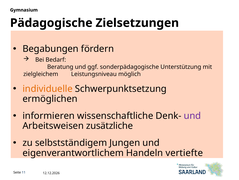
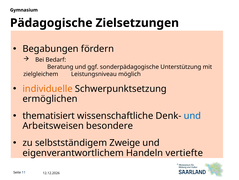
informieren: informieren -> thematisiert (49, 115)
und colour: purple -> blue (192, 115)
zusätzliche: zusätzliche -> besondere (110, 125)
Jungen: Jungen -> Zweige (125, 142)
